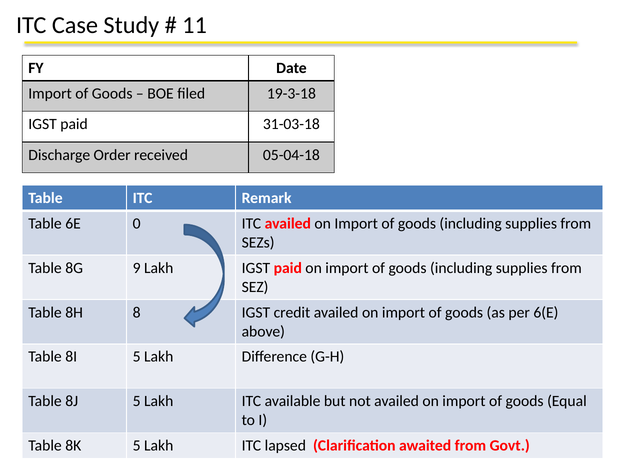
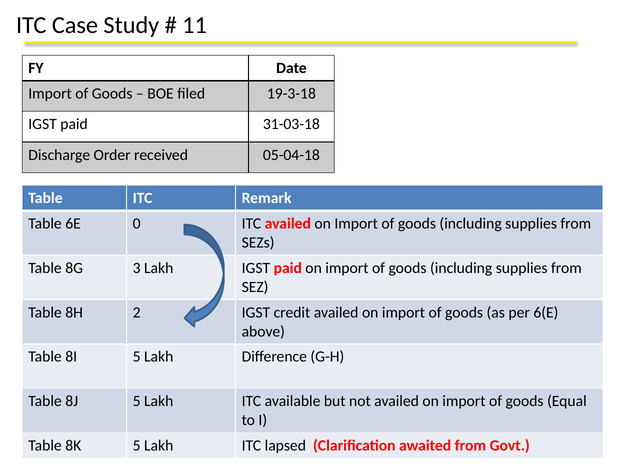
9: 9 -> 3 (137, 268)
8: 8 -> 2 (137, 312)
